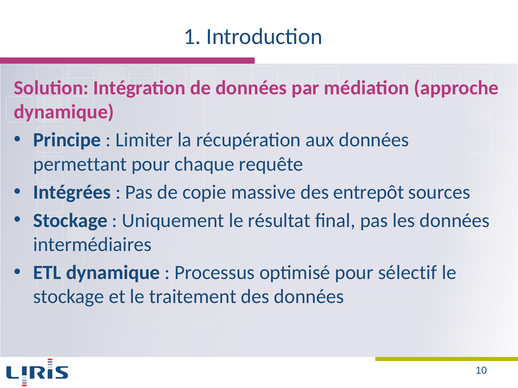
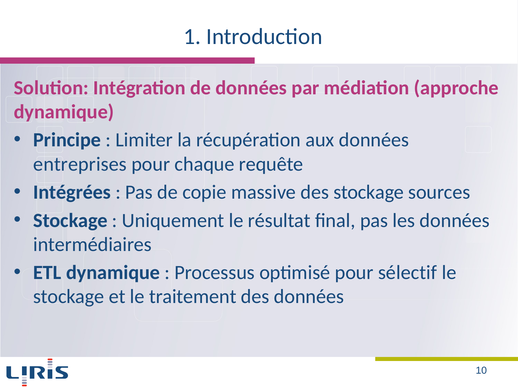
permettant: permettant -> entreprises (80, 164)
des entrepôt: entrepôt -> stockage (369, 192)
